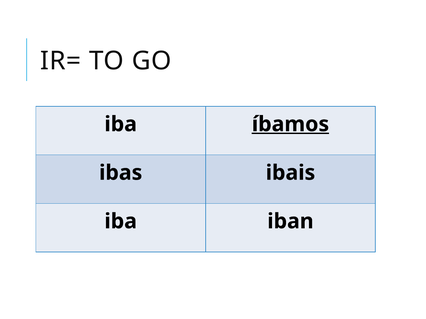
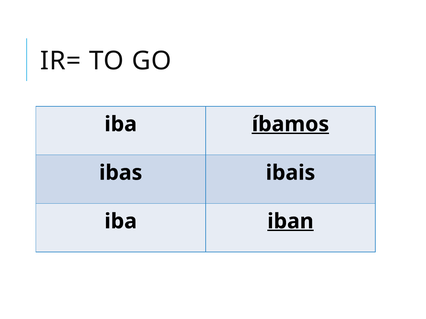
iban underline: none -> present (290, 222)
